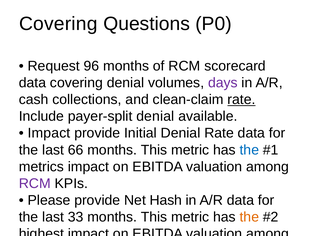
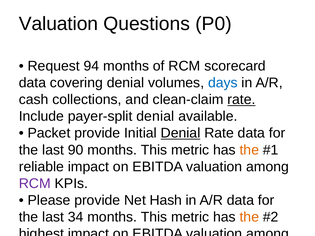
Covering: Covering -> Valuation (58, 24)
96: 96 -> 94 (91, 66)
days colour: purple -> blue (223, 83)
Impact: Impact -> Packet (49, 133)
Denial underline: none -> present (181, 133)
66: 66 -> 90 (76, 150)
the colour: blue -> orange (249, 150)
metrics: metrics -> reliable (41, 167)
33: 33 -> 34 (76, 217)
